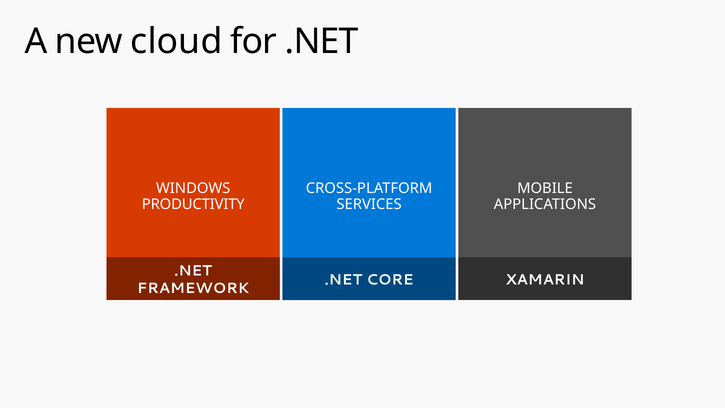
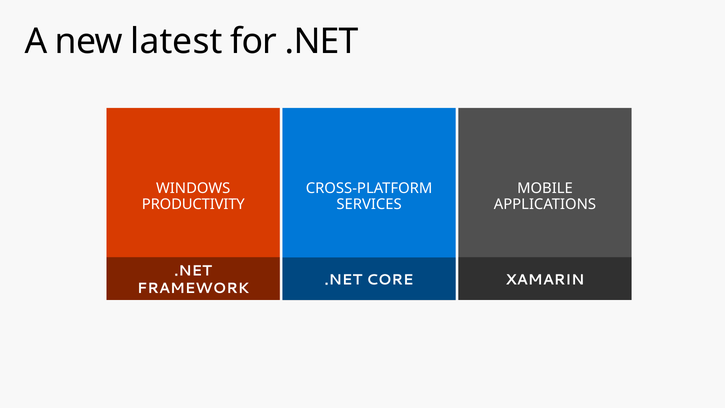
cloud: cloud -> latest (176, 42)
